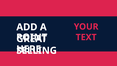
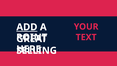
ADD underline: none -> present (27, 27)
